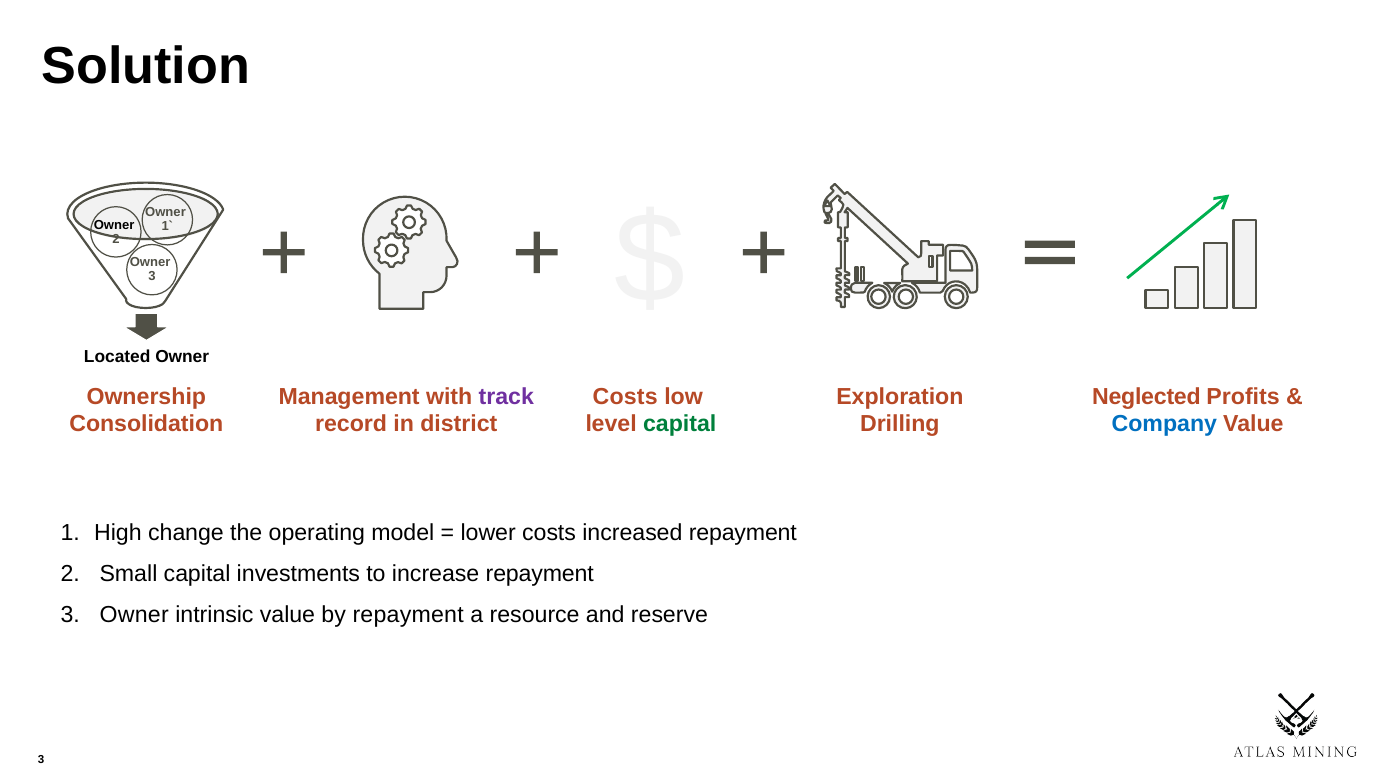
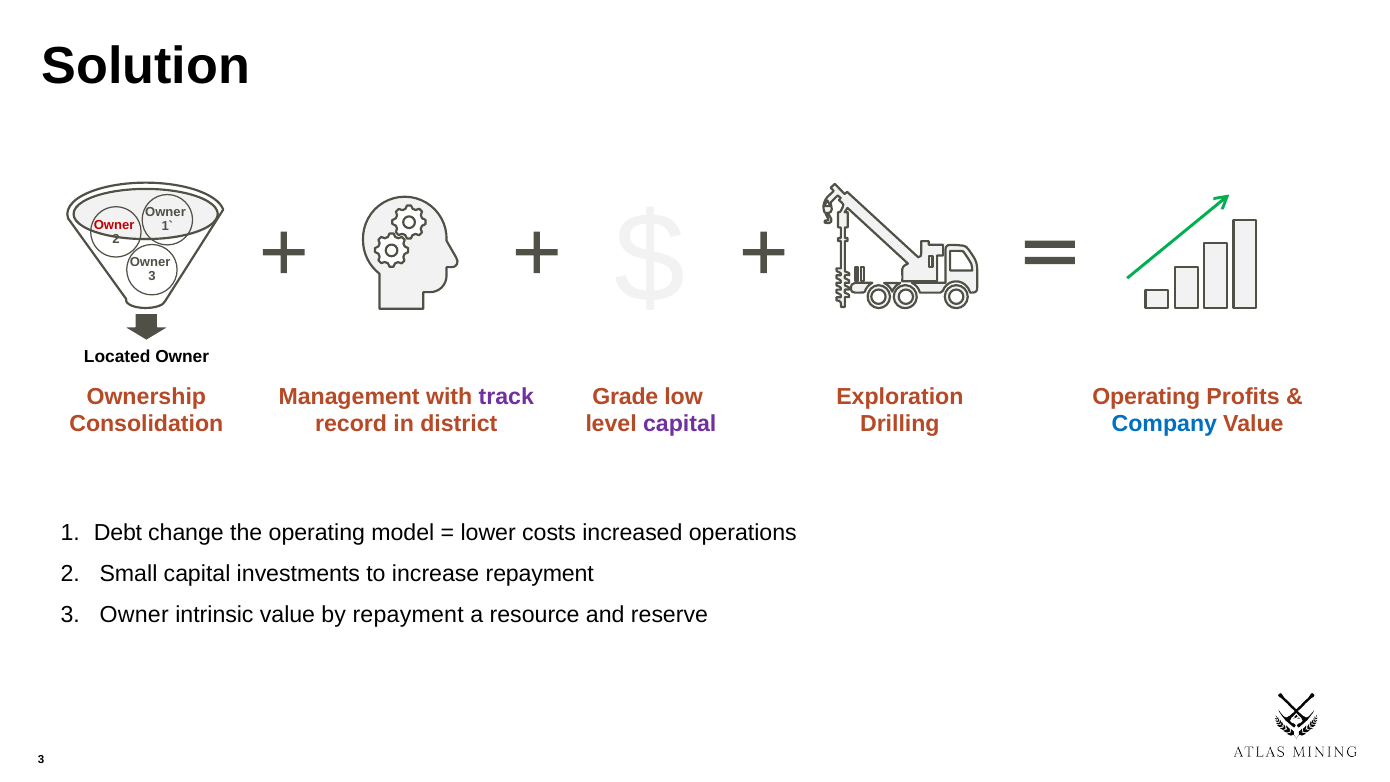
Owner colour: black -> red (114, 225)
Costs: Costs -> Grade (625, 397)
Neglected: Neglected -> Operating (1146, 397)
capital colour: green -> purple (680, 424)
High: High -> Debt (118, 533)
increased repayment: repayment -> operations (743, 533)
